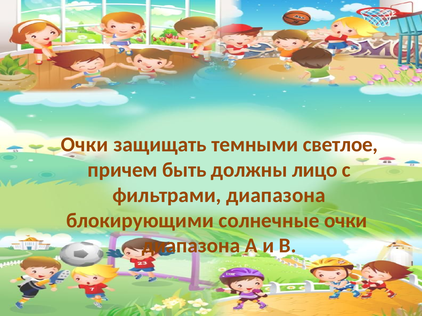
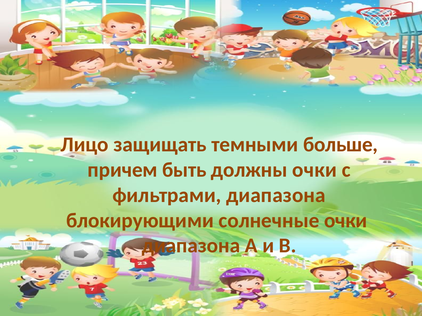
Очки: Очки -> Лицо (85, 145)
светлое: светлое -> больше (340, 145)
должны лицо: лицо -> очки (315, 170)
